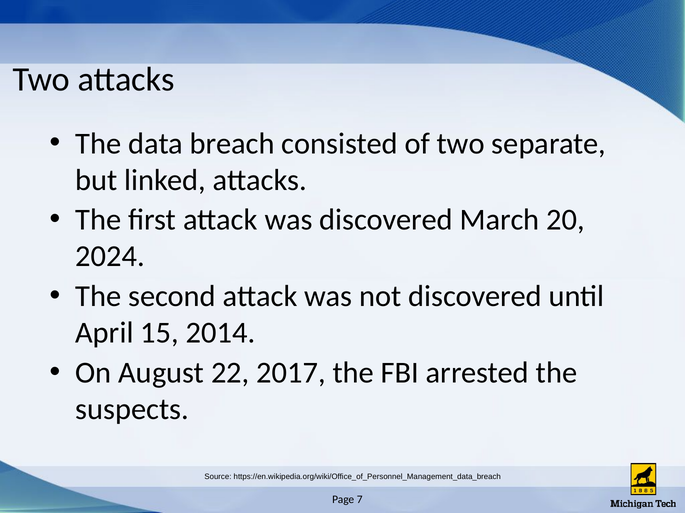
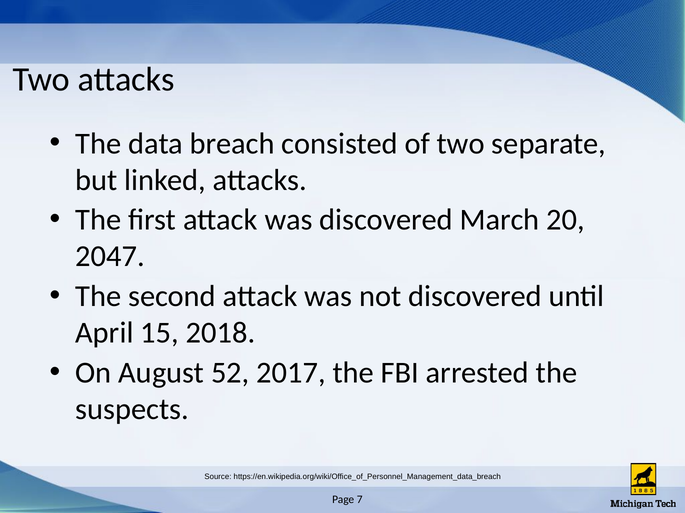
2024: 2024 -> 2047 (110, 257)
2014: 2014 -> 2018 (220, 333)
22: 22 -> 52 (230, 373)
